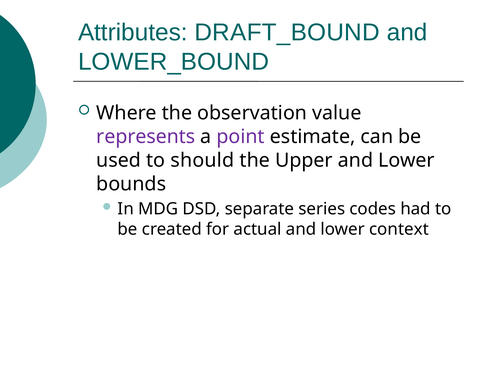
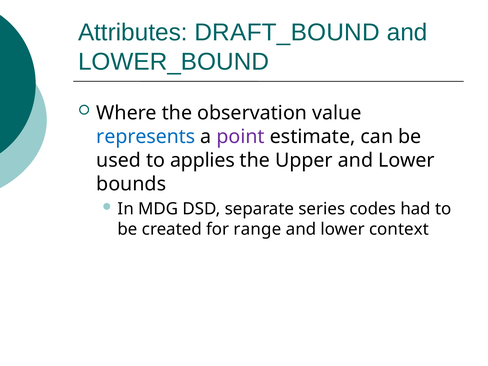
represents colour: purple -> blue (146, 137)
should: should -> applies (202, 160)
actual: actual -> range (257, 229)
